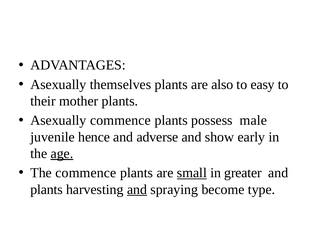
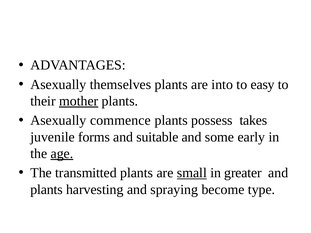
also: also -> into (222, 85)
mother underline: none -> present (79, 101)
male: male -> takes (253, 121)
hence: hence -> forms (94, 137)
adverse: adverse -> suitable (157, 137)
show: show -> some (220, 137)
The commence: commence -> transmitted (86, 173)
and underline: present -> none (137, 190)
